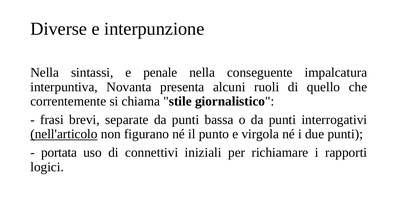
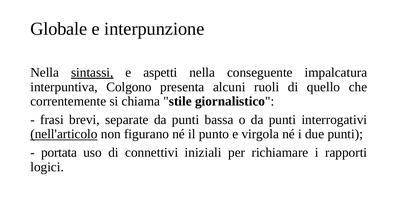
Diverse: Diverse -> Globale (59, 29)
sintassi underline: none -> present (92, 73)
penale: penale -> aspetti (160, 73)
Novanta: Novanta -> Colgono (129, 87)
